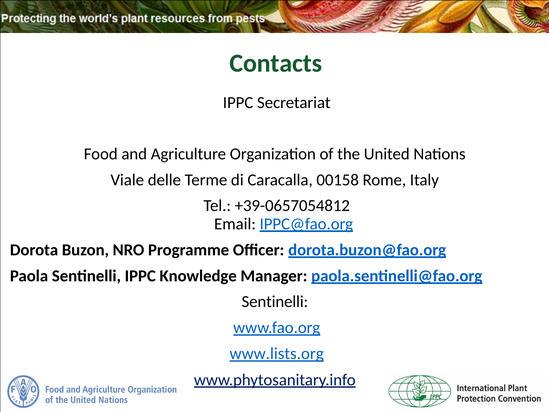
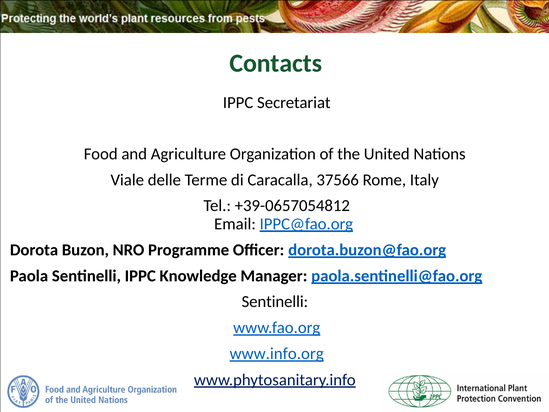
00158: 00158 -> 37566 (338, 180)
www.lists.org: www.lists.org -> www.info.org (277, 354)
